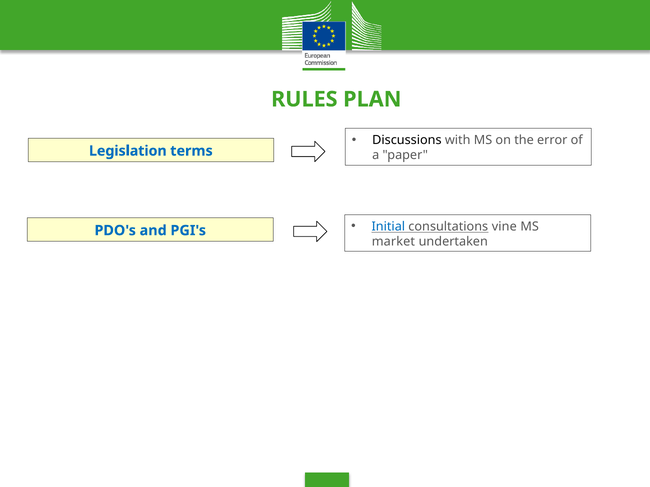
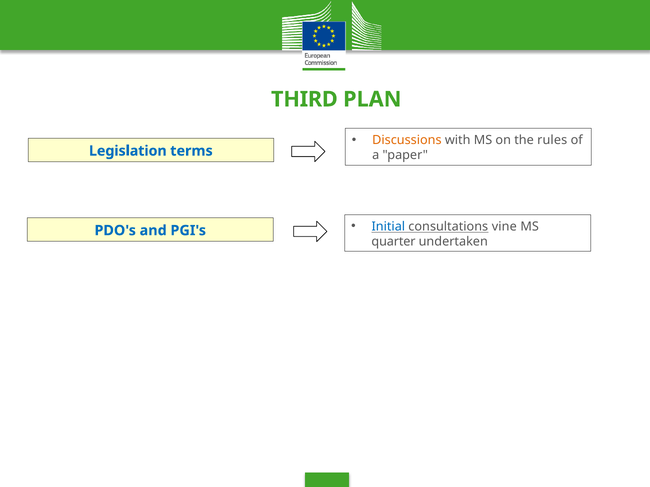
RULES: RULES -> THIRD (304, 99)
Discussions colour: black -> orange (407, 140)
error: error -> rules (552, 140)
market: market -> quarter (394, 242)
